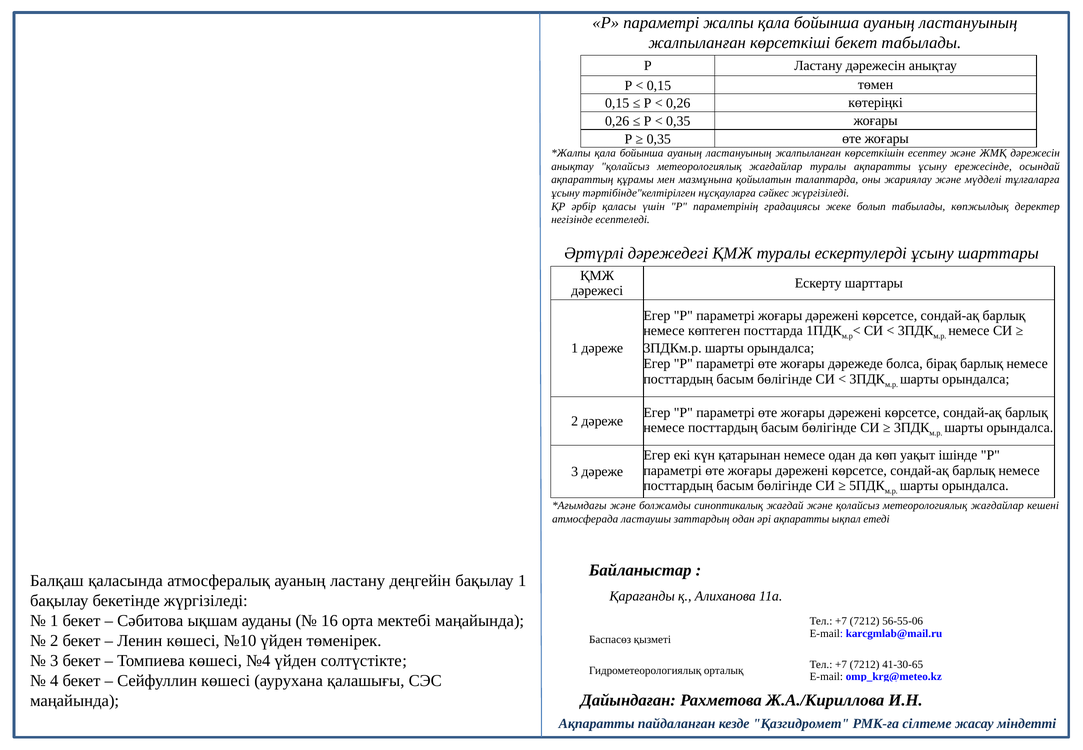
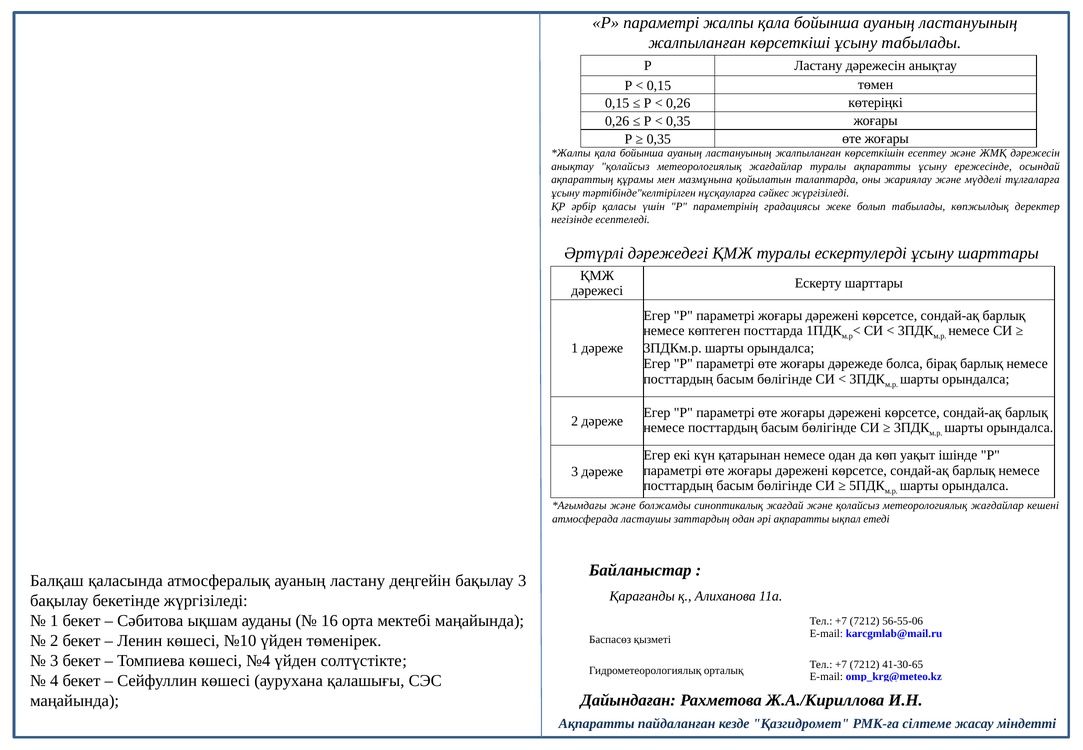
көрсеткіші бекет: бекет -> ұсыну (856, 43)
бақылау 1: 1 -> 3 (522, 580)
